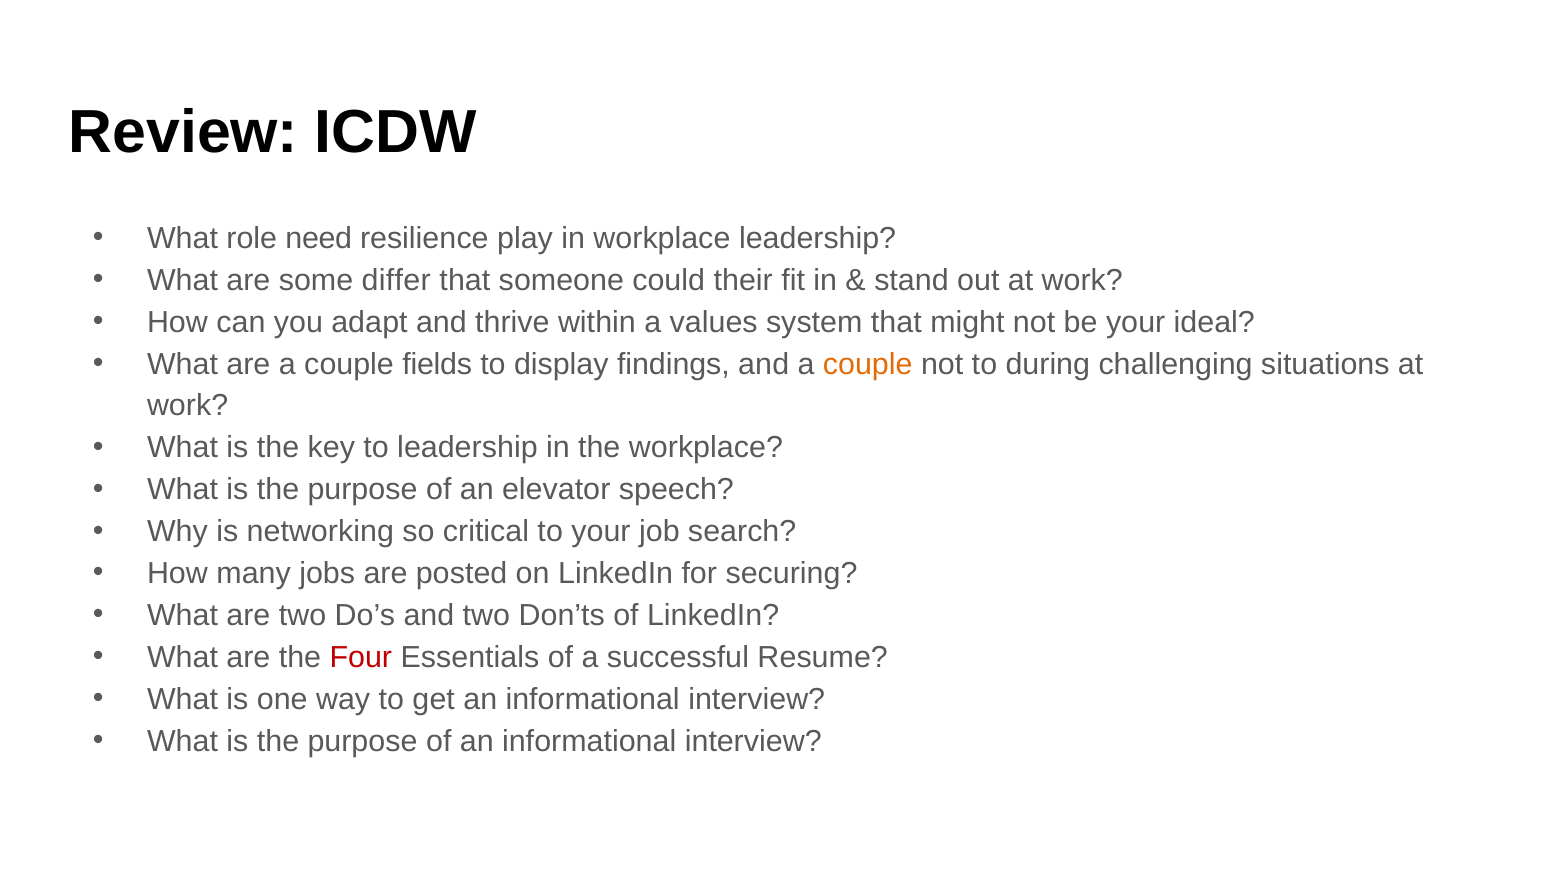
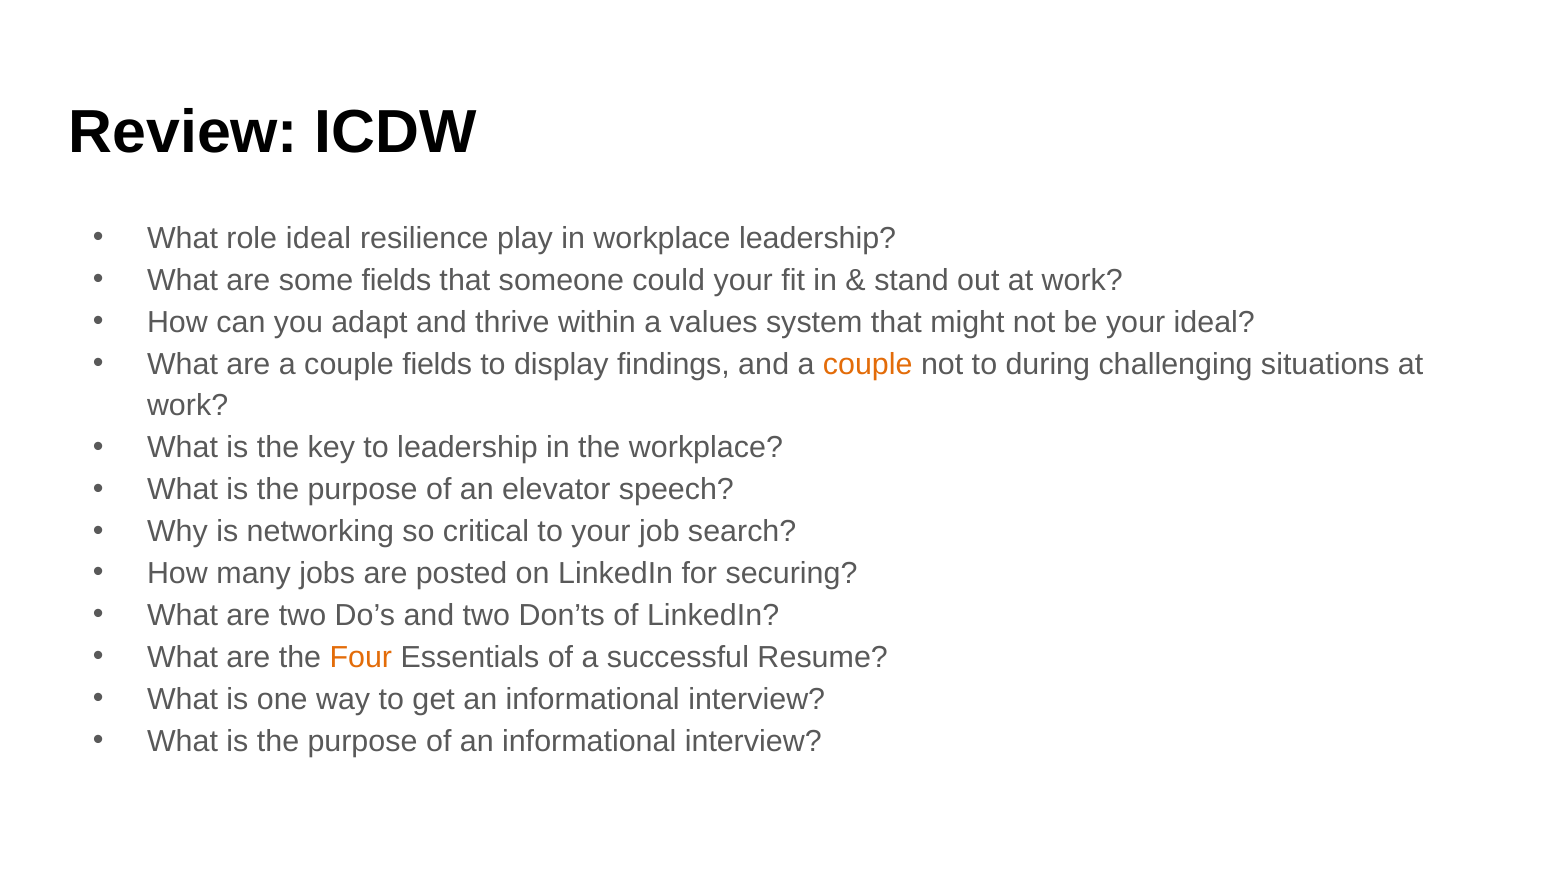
role need: need -> ideal (318, 238)
some differ: differ -> fields (396, 280)
could their: their -> your (743, 280)
Four colour: red -> orange (361, 657)
